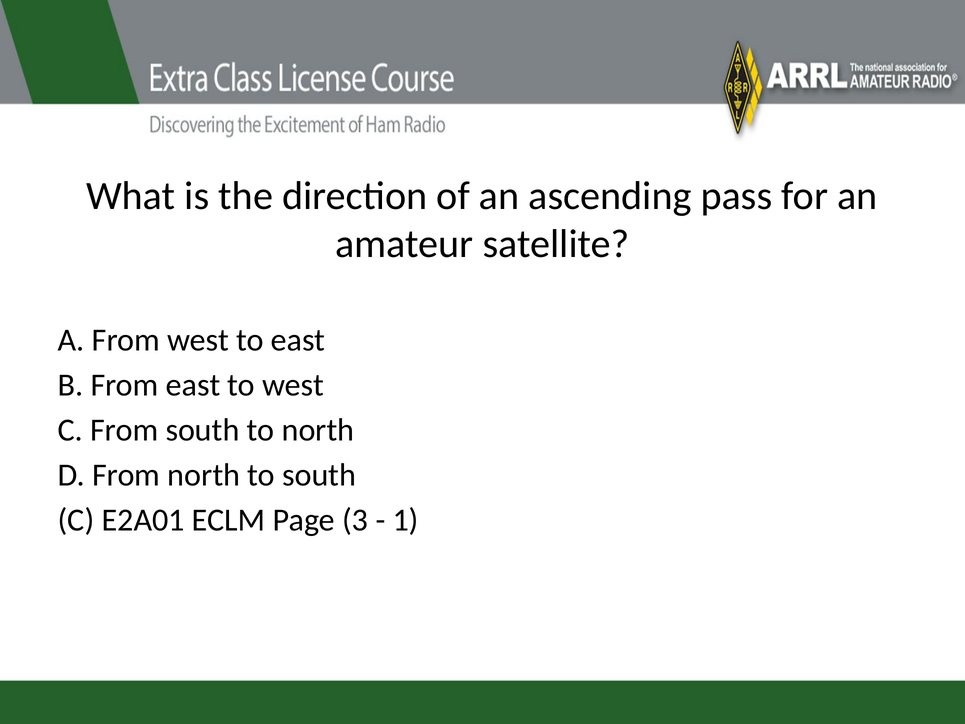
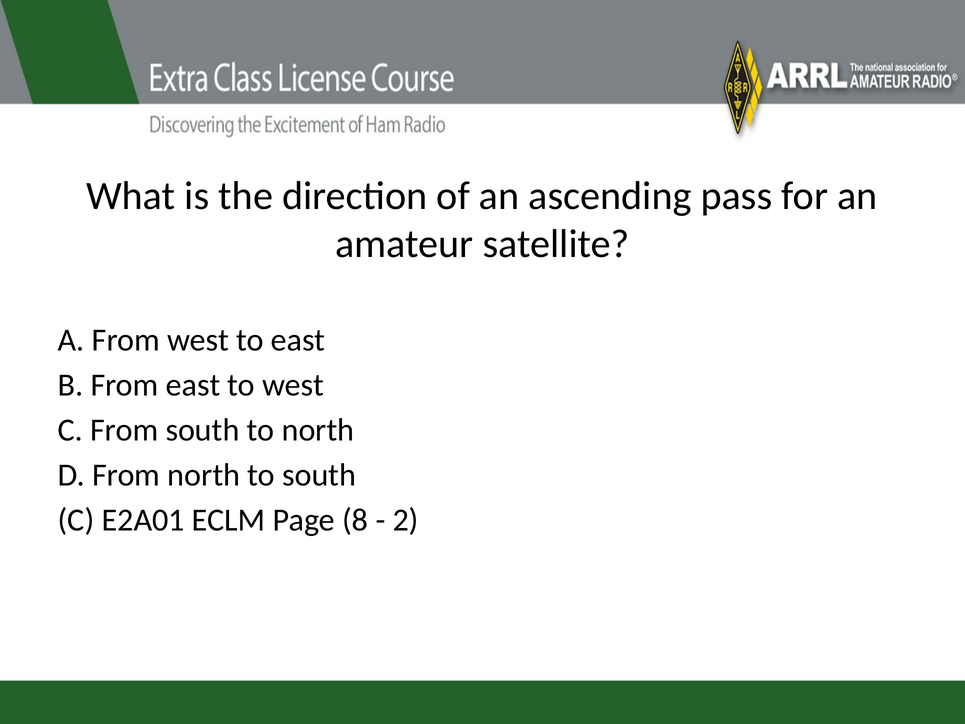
3: 3 -> 8 (355, 520)
1: 1 -> 2 (406, 520)
